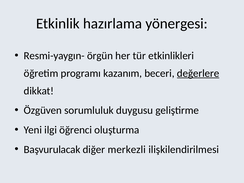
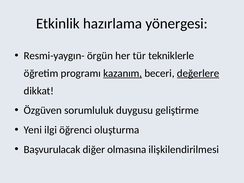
etkinlikleri: etkinlikleri -> tekniklerle (171, 56)
kazanım underline: none -> present (123, 73)
merkezli: merkezli -> olmasına (127, 149)
